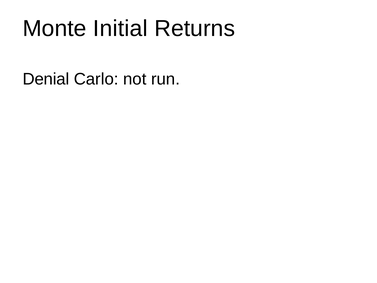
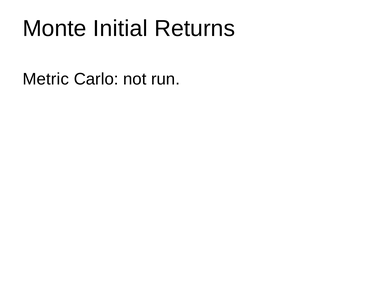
Denial: Denial -> Metric (46, 79)
